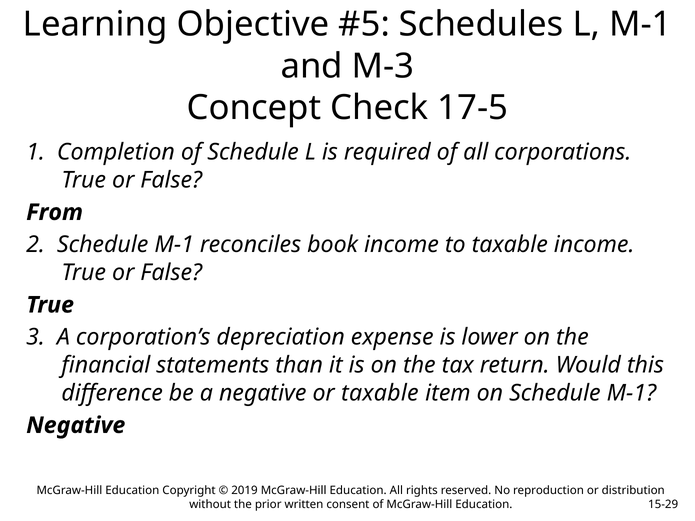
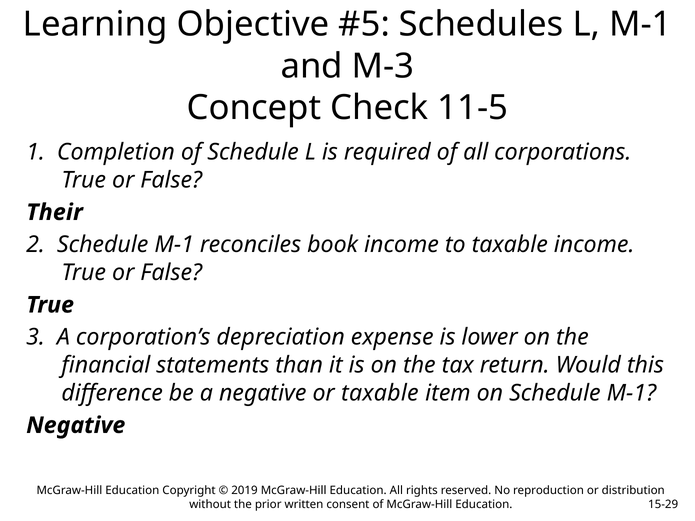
17-5: 17-5 -> 11-5 (473, 108)
From: From -> Their (55, 212)
